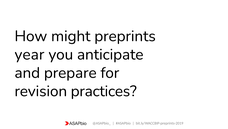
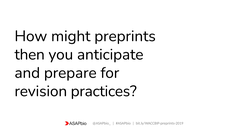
year: year -> then (30, 54)
